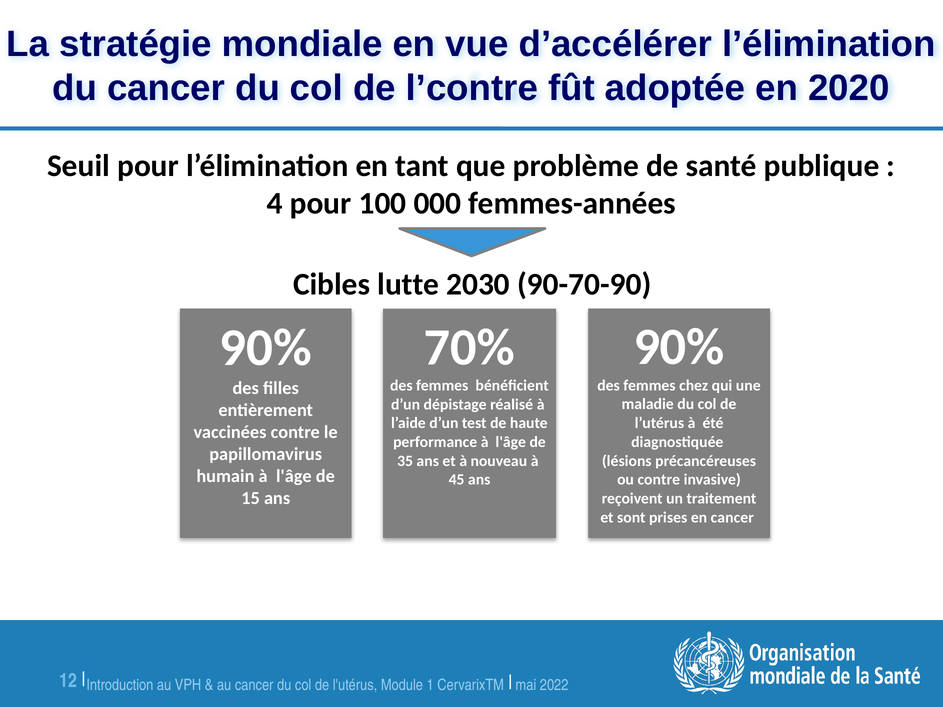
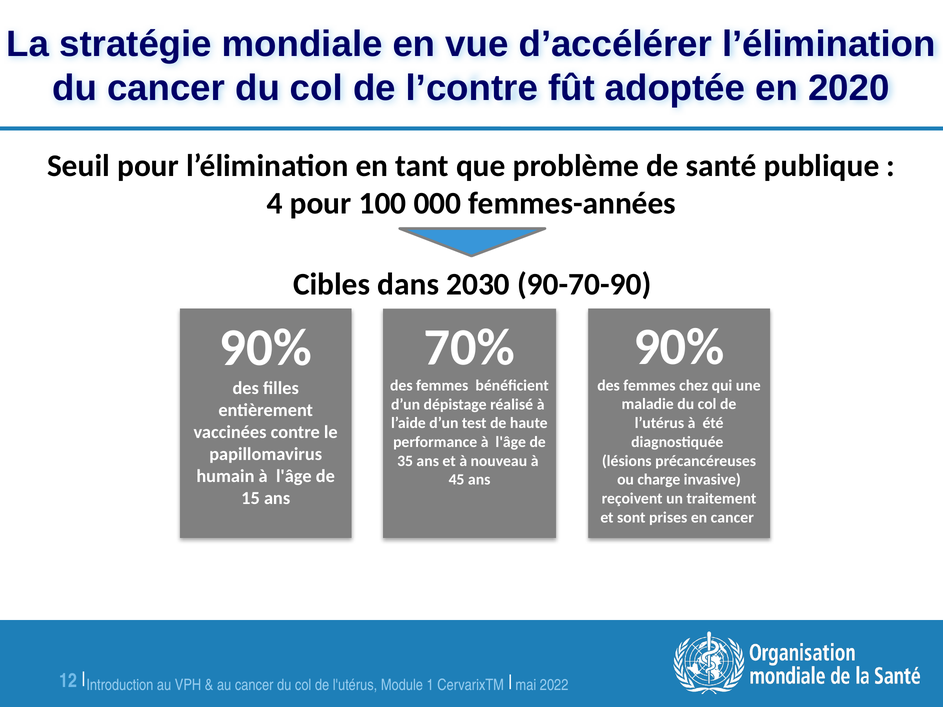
lutte: lutte -> dans (408, 284)
ou contre: contre -> charge (659, 480)
